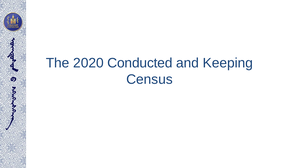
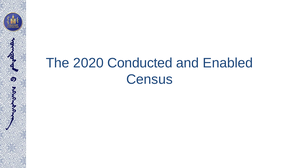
Keeping: Keeping -> Enabled (228, 63)
